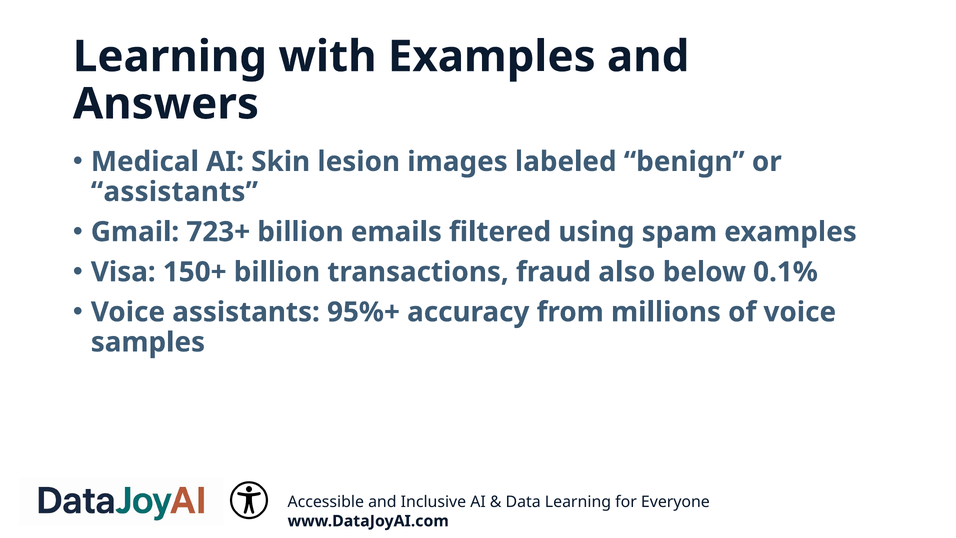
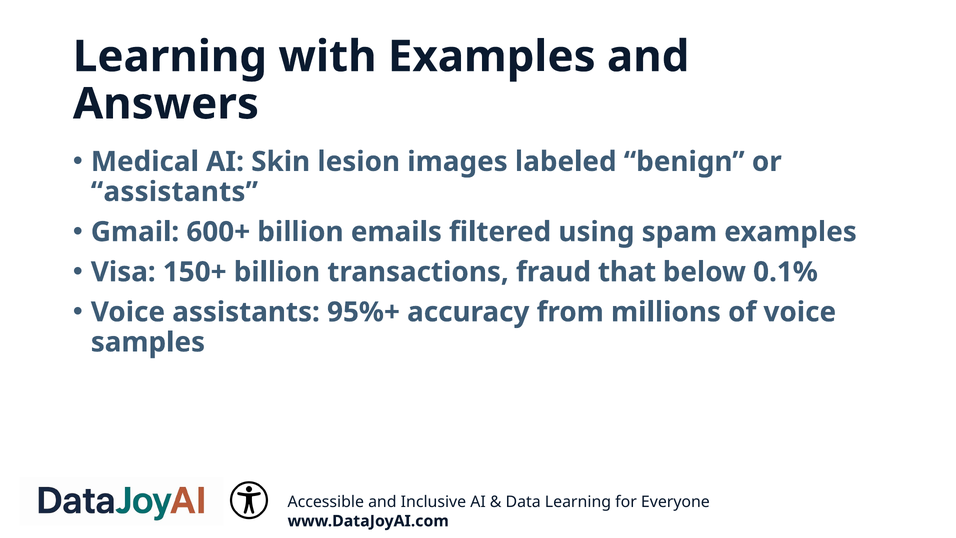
723+: 723+ -> 600+ (218, 232)
also: also -> that (627, 272)
